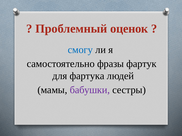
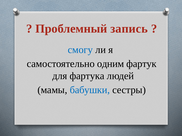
оценок: оценок -> запись (129, 29)
фразы: фразы -> одним (111, 64)
бабушки colour: purple -> blue (90, 90)
